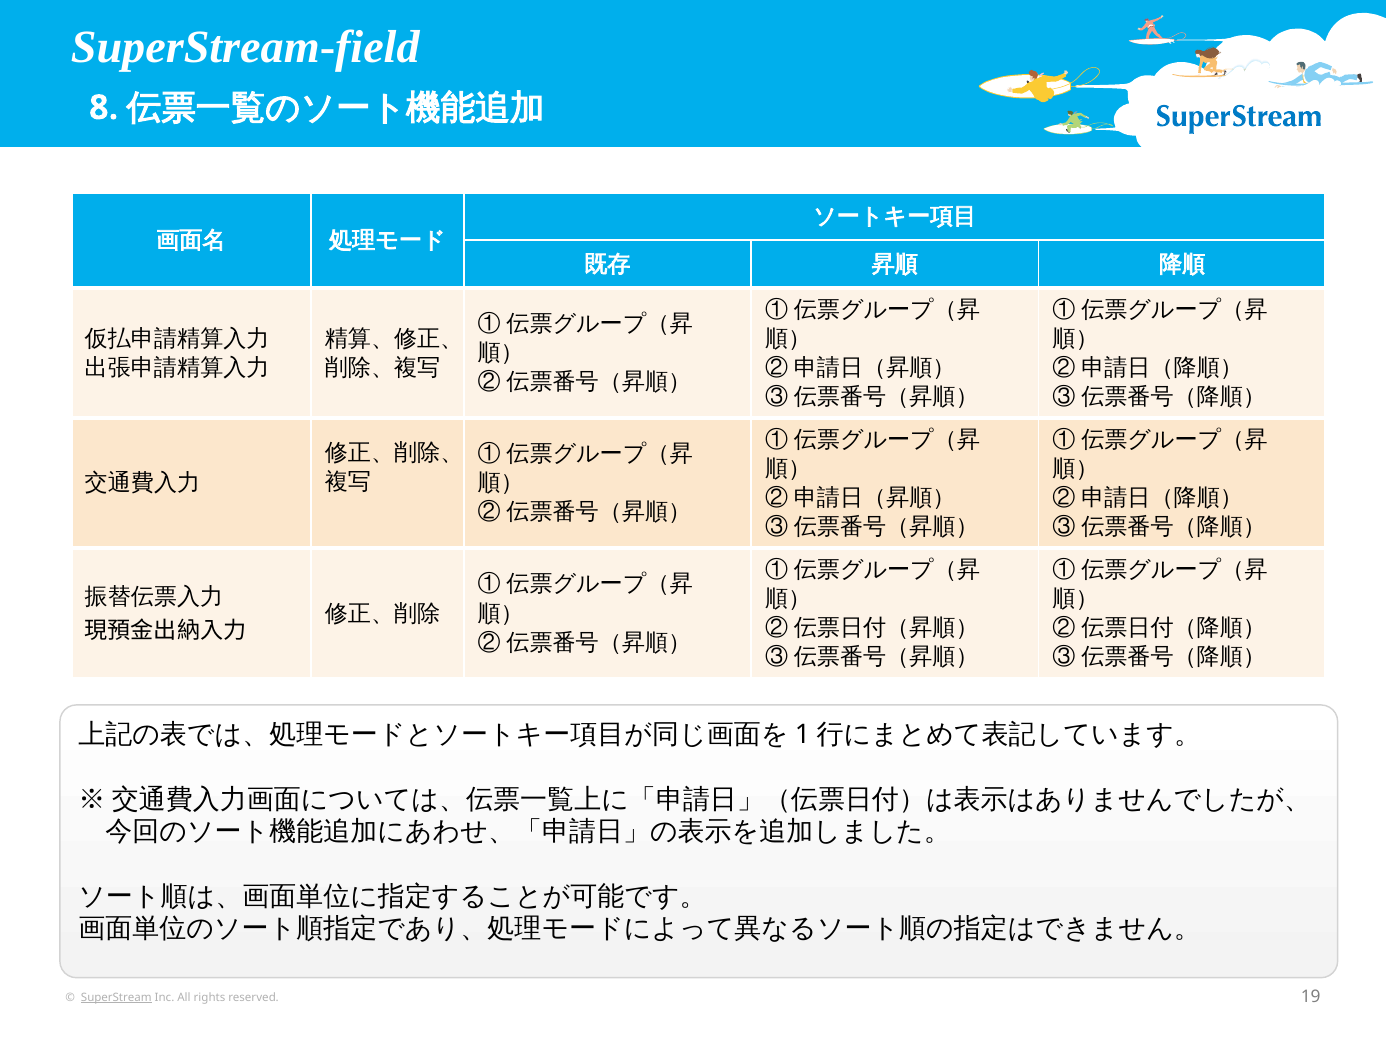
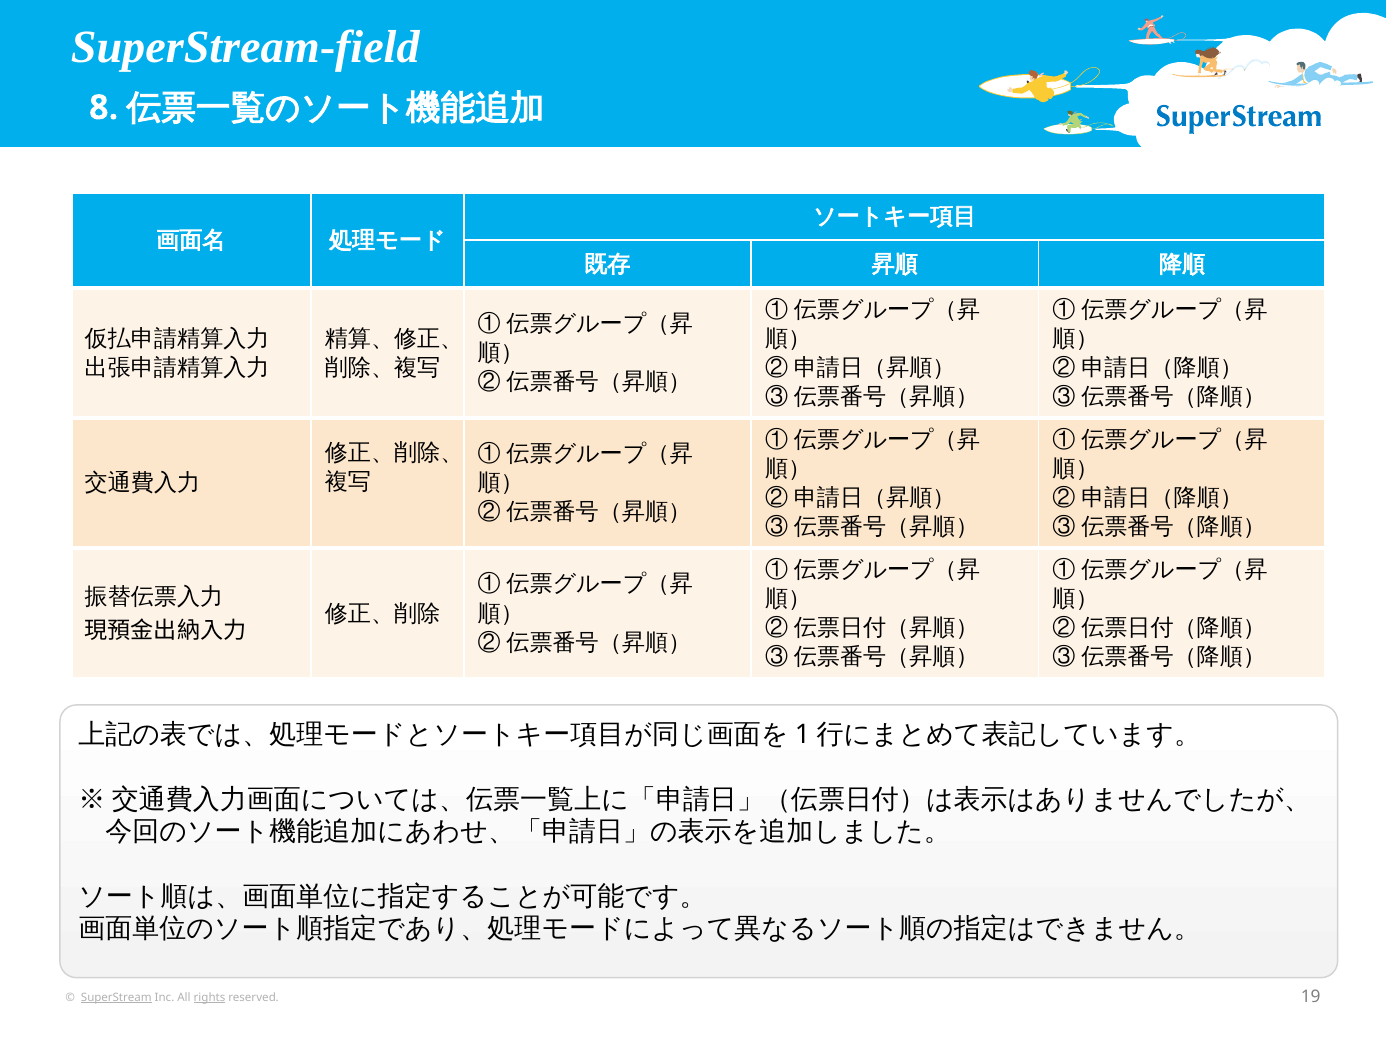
rights underline: none -> present (210, 998)
